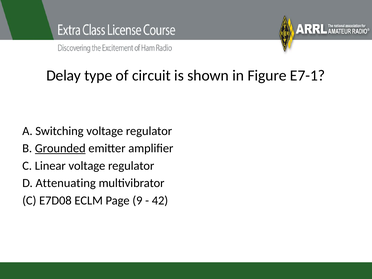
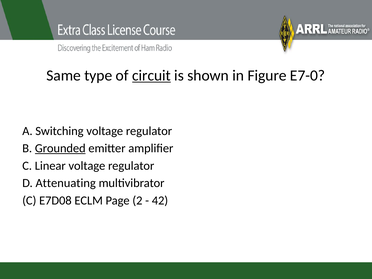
Delay: Delay -> Same (64, 75)
circuit underline: none -> present (151, 75)
E7-1: E7-1 -> E7-0 (308, 75)
9: 9 -> 2 (137, 200)
